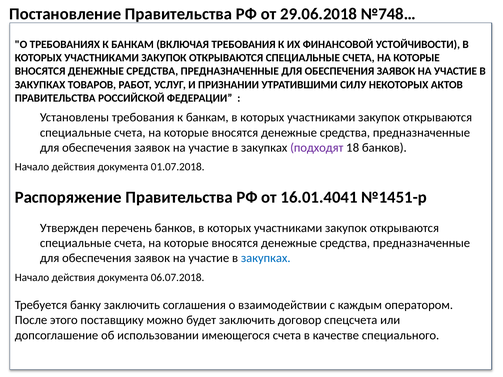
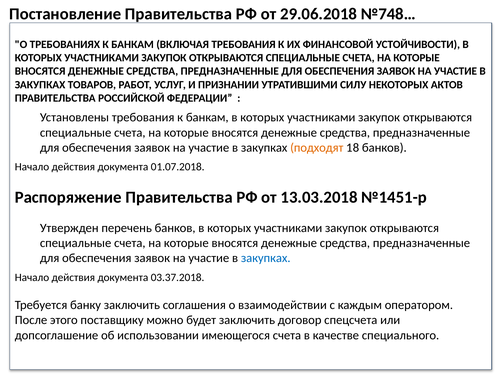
подходят colour: purple -> orange (317, 148)
16.01.4041: 16.01.4041 -> 13.03.2018 (319, 197)
06.07.2018: 06.07.2018 -> 03.37.2018 (178, 278)
